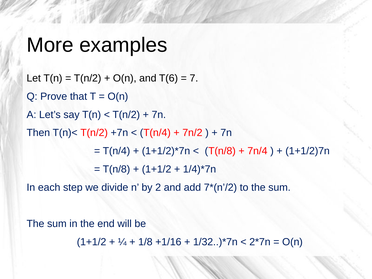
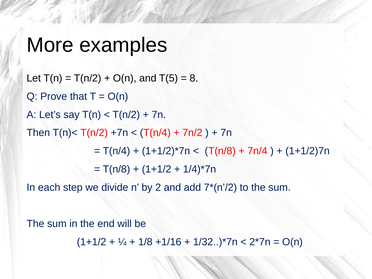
T(6: T(6 -> T(5 (169, 78)
7: 7 -> 8 (194, 78)
